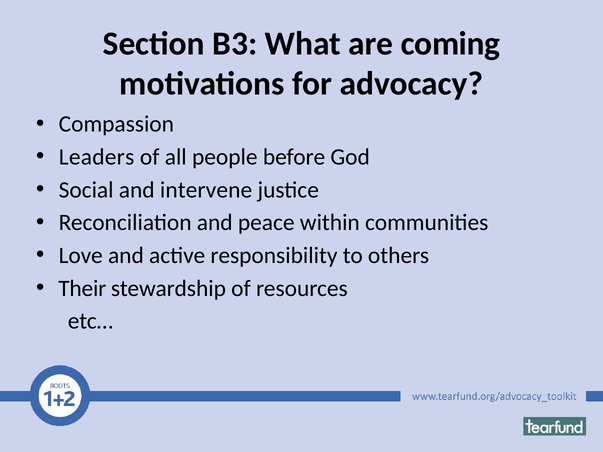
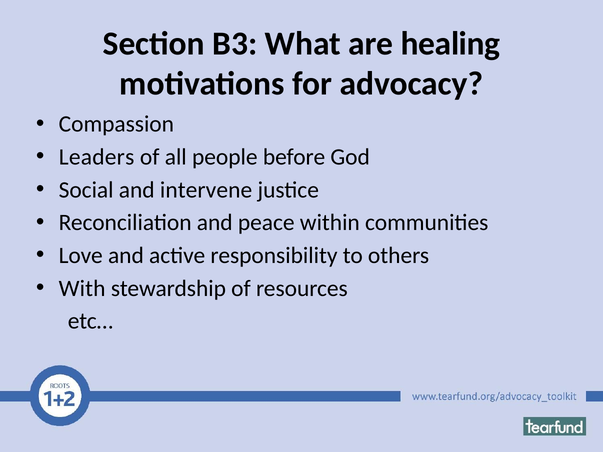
coming: coming -> healing (451, 44)
Their: Their -> With (82, 288)
